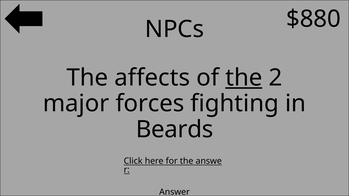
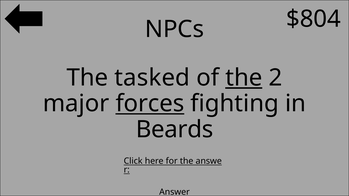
$880: $880 -> $804 (314, 19)
affects: affects -> tasked (152, 78)
forces underline: none -> present (150, 104)
